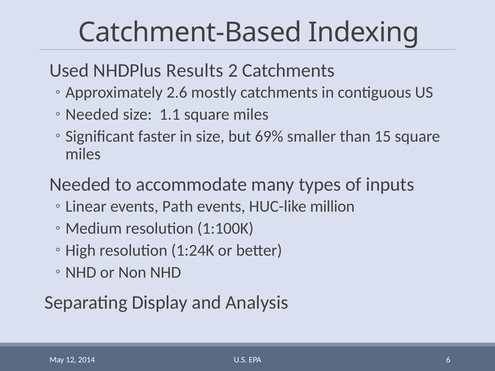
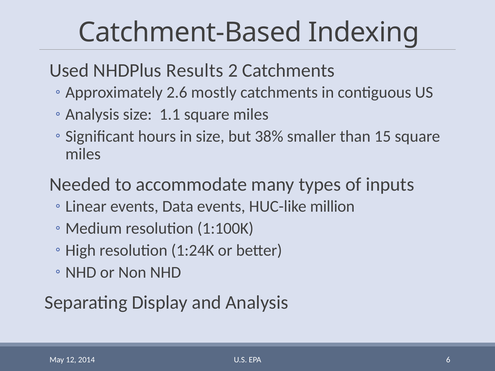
Needed: Needed -> Analysis (92, 115)
faster: faster -> hours (157, 136)
69%: 69% -> 38% (269, 136)
Path: Path -> Data (178, 207)
